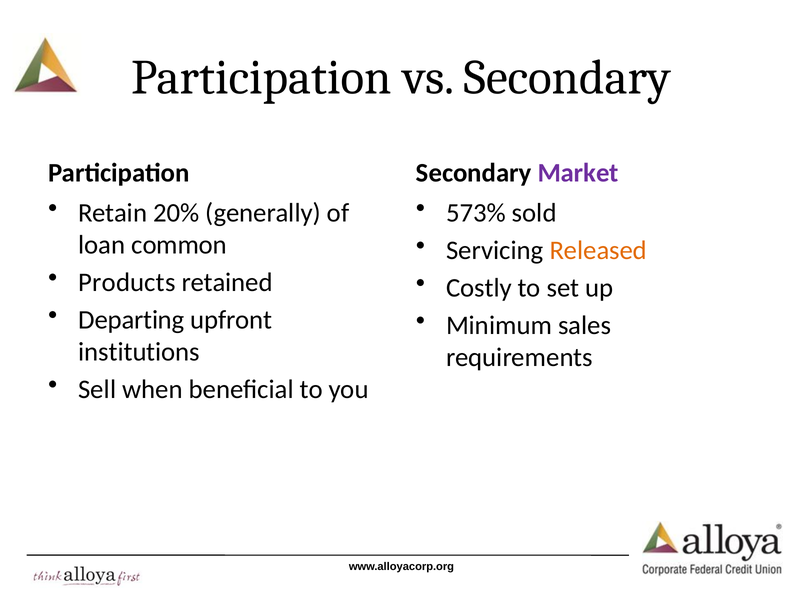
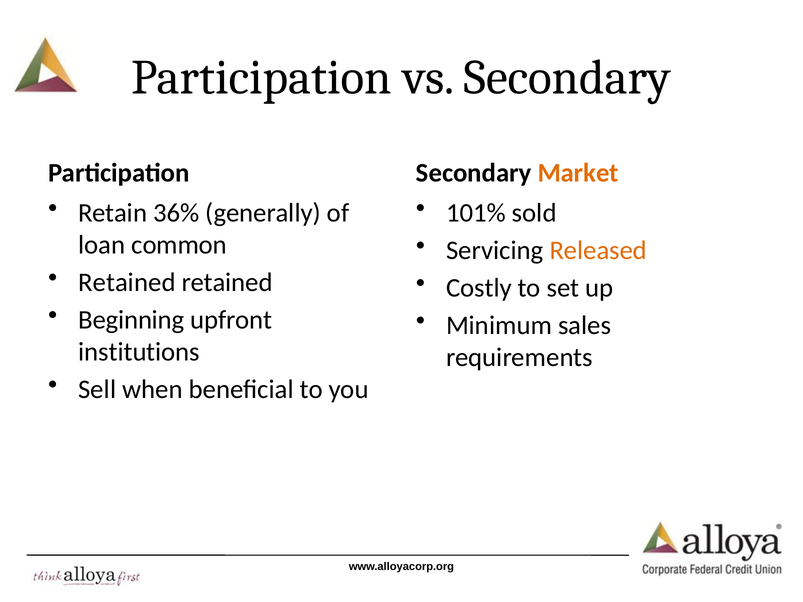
Market colour: purple -> orange (578, 173)
20%: 20% -> 36% (176, 213)
573%: 573% -> 101% (476, 213)
Products: Products -> Retained (127, 283)
Departing: Departing -> Beginning (131, 320)
